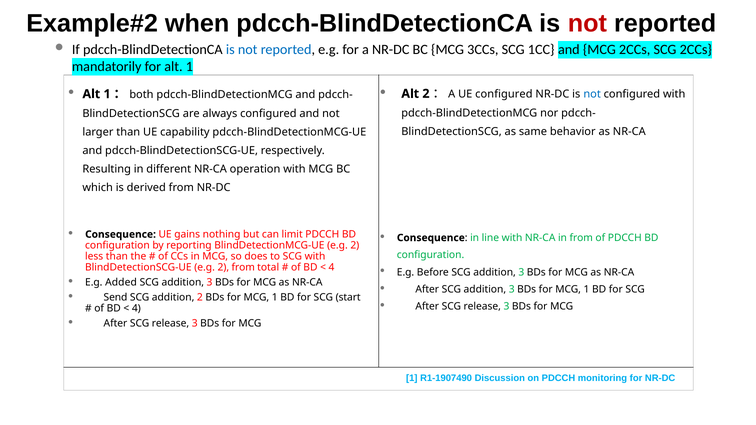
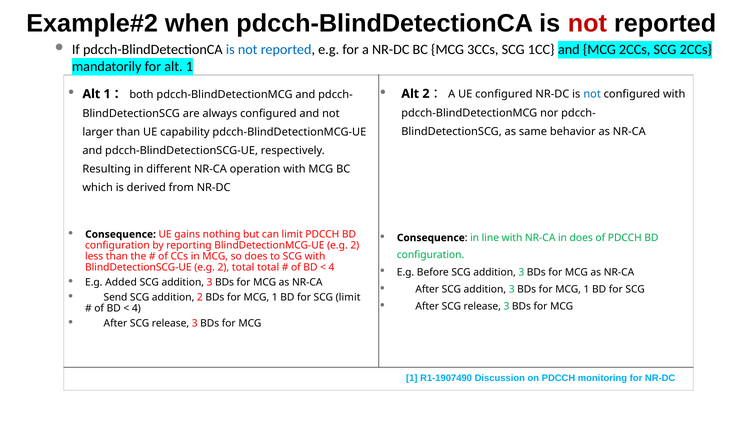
in from: from -> does (581, 238)
2 from: from -> total (243, 268)
SCG start: start -> limit (348, 298)
